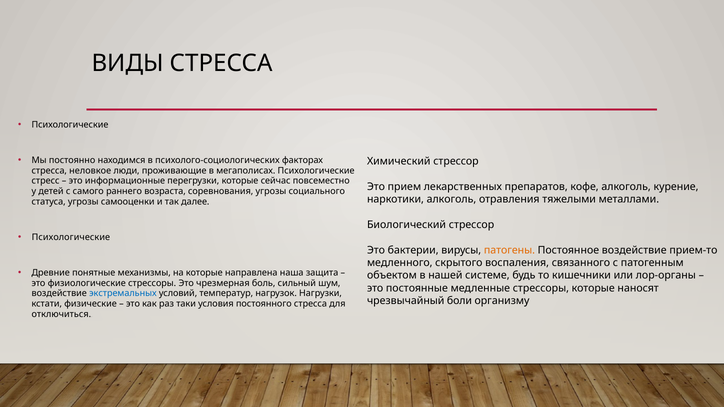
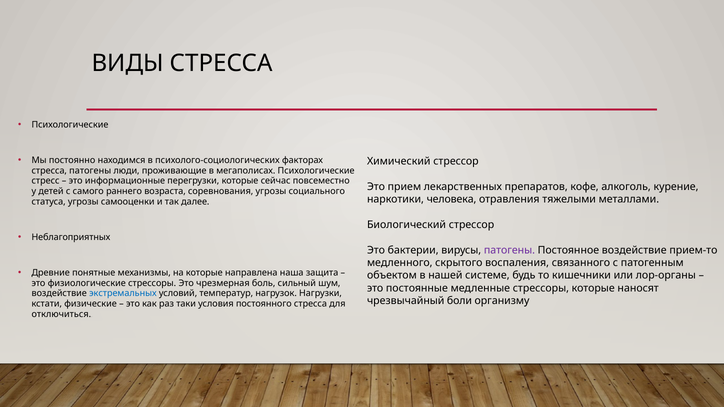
стресса неловкое: неловкое -> патогены (90, 171)
наркотики алкоголь: алкоголь -> человека (452, 199)
Психологические: Психологические -> Неблагоприятных (71, 237)
патогены colour: orange -> purple (509, 250)
